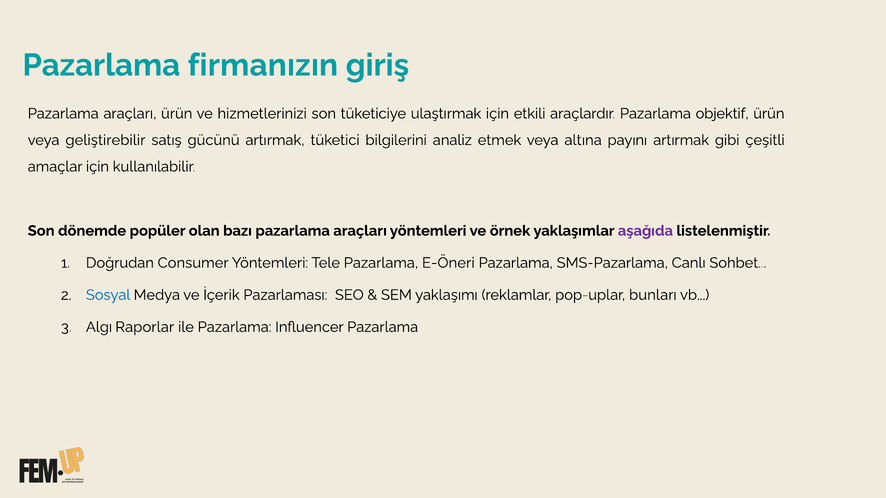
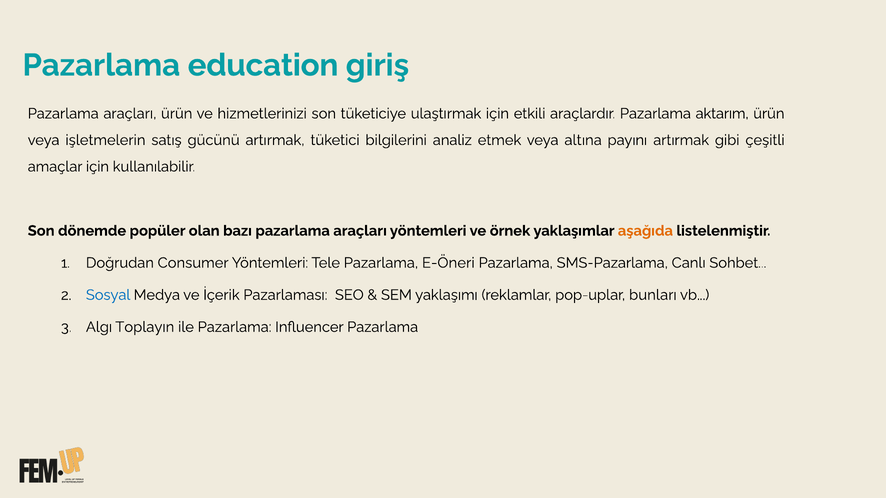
firmanızın: firmanızın -> education (263, 65)
objektif: objektif -> aktarım (722, 114)
geliştirebilir: geliştirebilir -> işletmelerin (105, 140)
aşağıda colour: purple -> orange (645, 231)
Raporlar: Raporlar -> Toplayın (145, 327)
